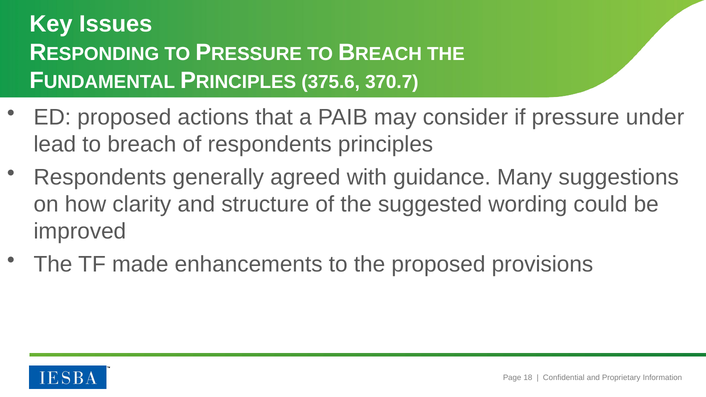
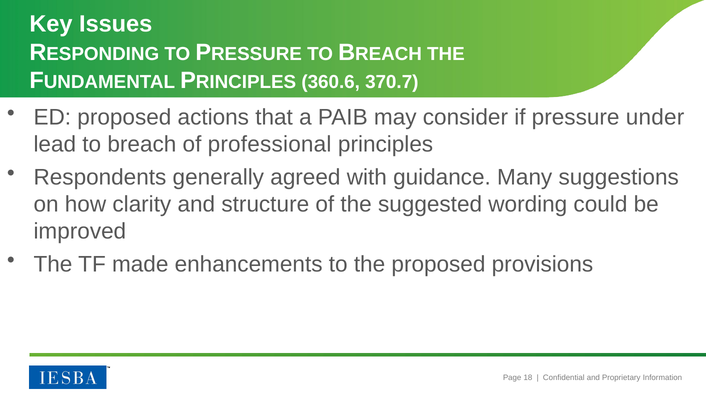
375.6: 375.6 -> 360.6 (331, 82)
of respondents: respondents -> professional (270, 144)
